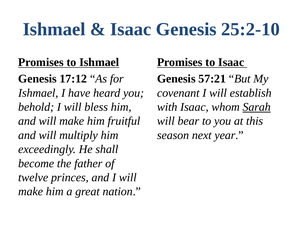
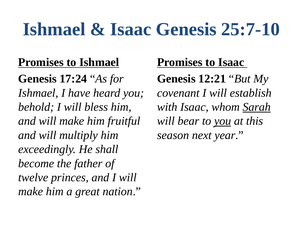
25:2-10: 25:2-10 -> 25:7-10 (251, 29)
17:12: 17:12 -> 17:24 (73, 79)
57:21: 57:21 -> 12:21 (212, 79)
you underline: none -> present (223, 121)
